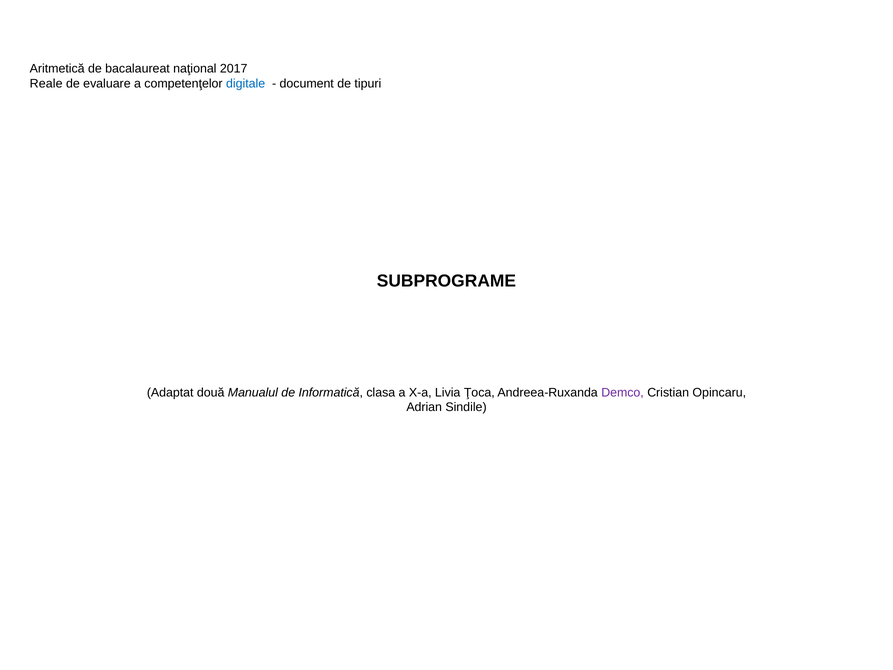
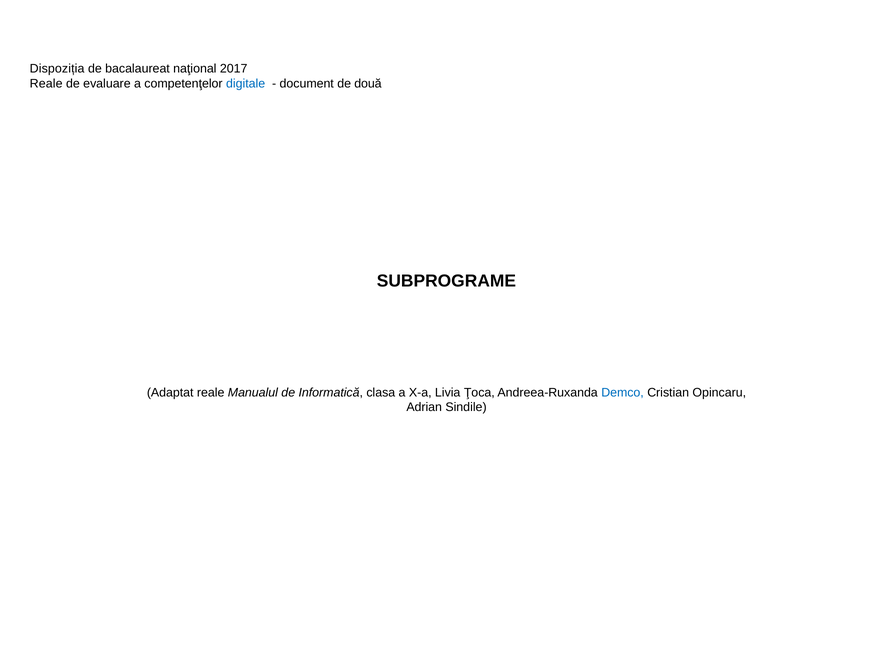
Aritmetică: Aritmetică -> Dispoziția (57, 69)
tipuri: tipuri -> două (368, 84)
Adaptat două: două -> reale (211, 392)
Demco colour: purple -> blue (623, 392)
